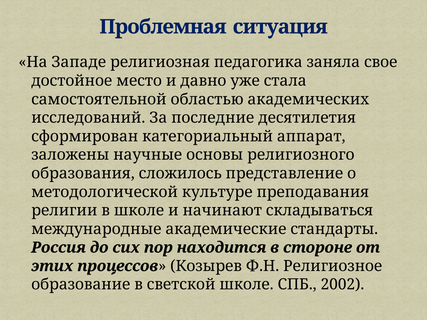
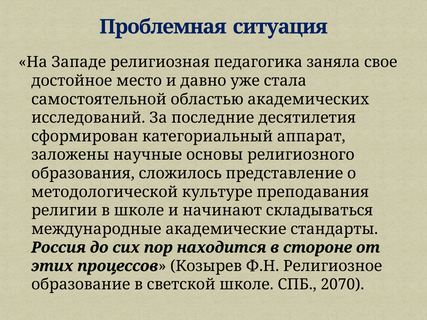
2002: 2002 -> 2070 (342, 285)
